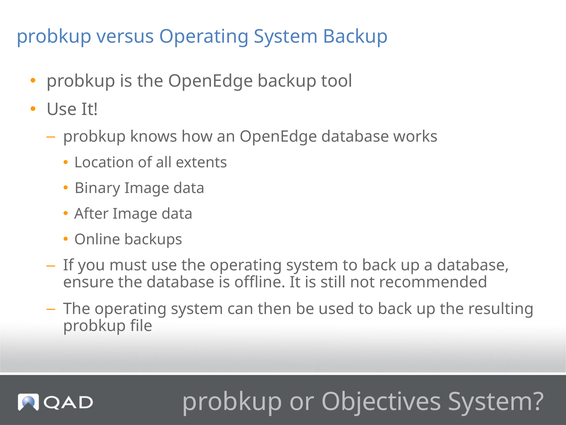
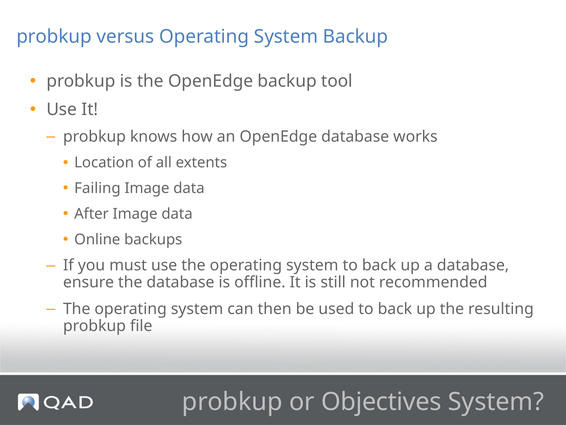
Binary: Binary -> Failing (97, 188)
